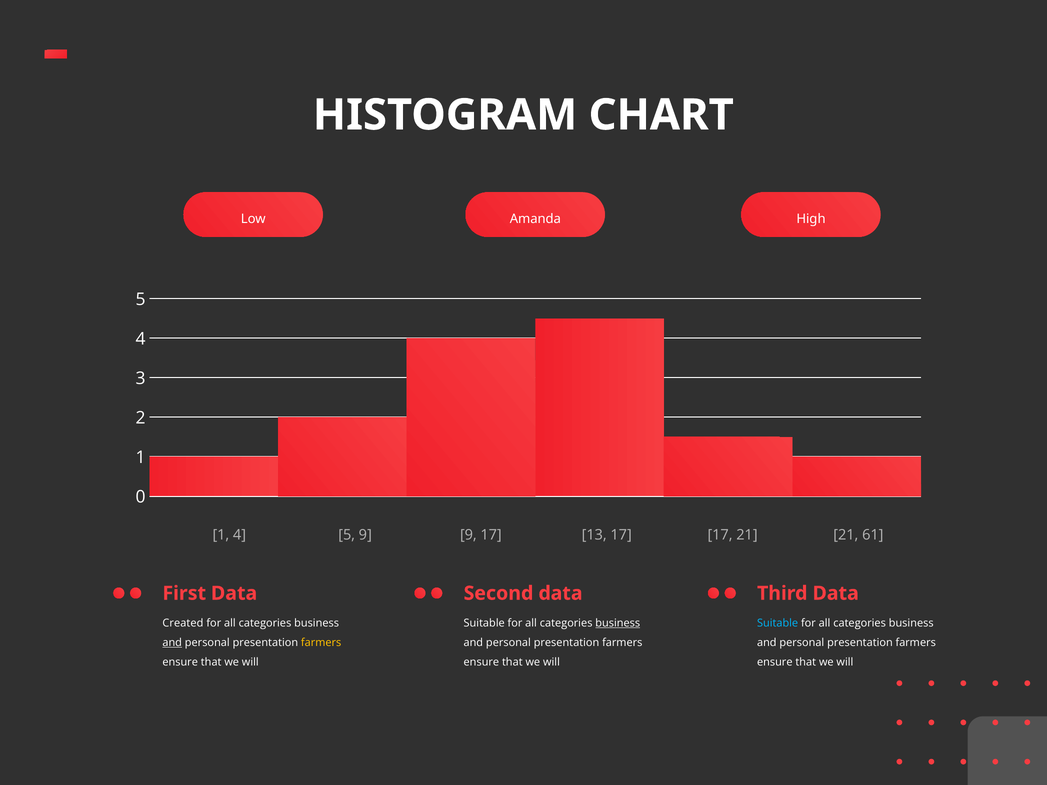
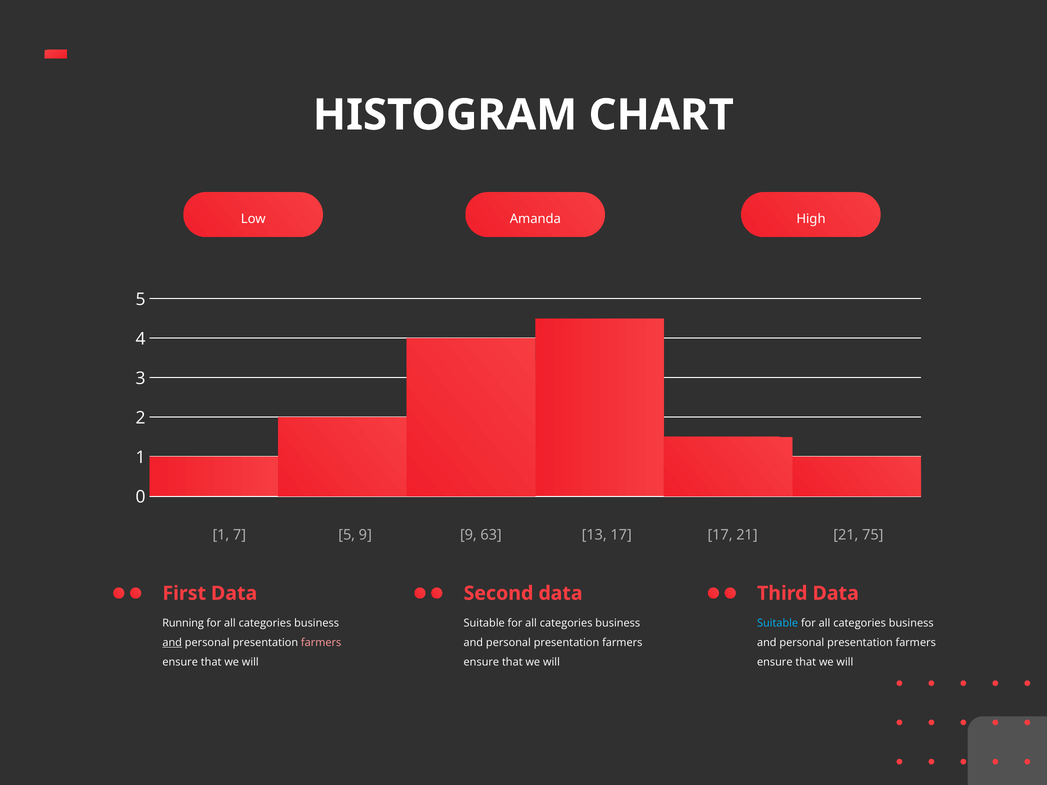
1 4: 4 -> 7 (239, 535)
9 17: 17 -> 63 (491, 535)
61: 61 -> 75 (873, 535)
Created: Created -> Running (183, 623)
business underline: present -> none (618, 623)
farmers colour: yellow -> pink (321, 643)
